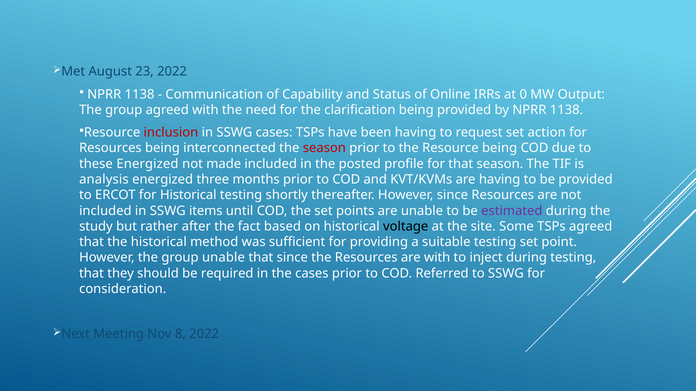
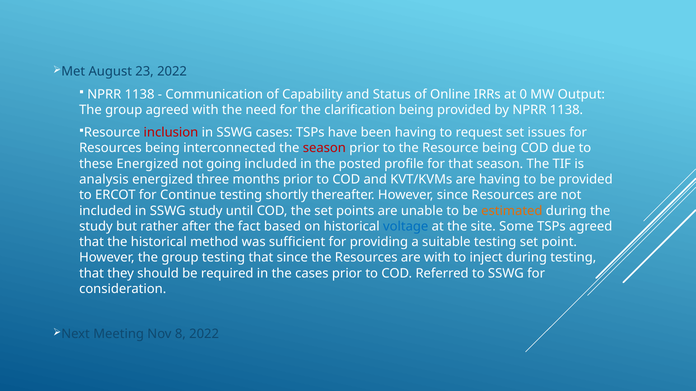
action: action -> issues (547, 133)
made: made -> going (224, 164)
for Historical: Historical -> Continue (188, 195)
SSWG items: items -> study (206, 211)
estimated colour: purple -> orange (512, 211)
voltage colour: black -> blue (406, 227)
group unable: unable -> testing (223, 258)
